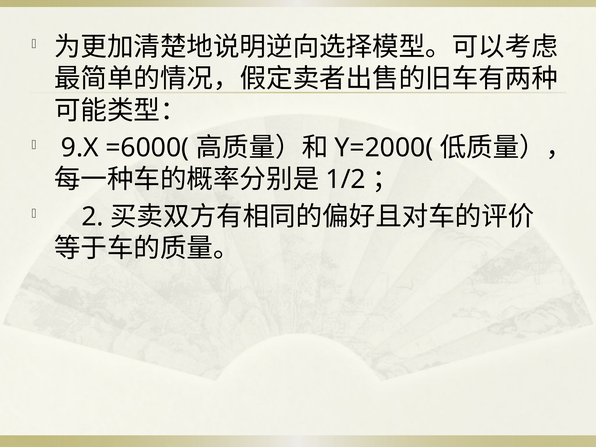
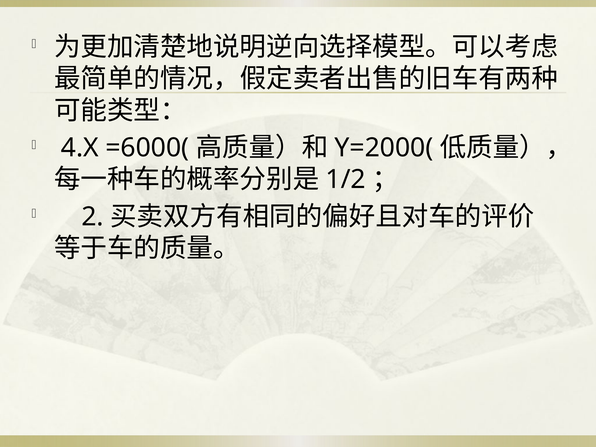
9.X: 9.X -> 4.X (80, 148)
